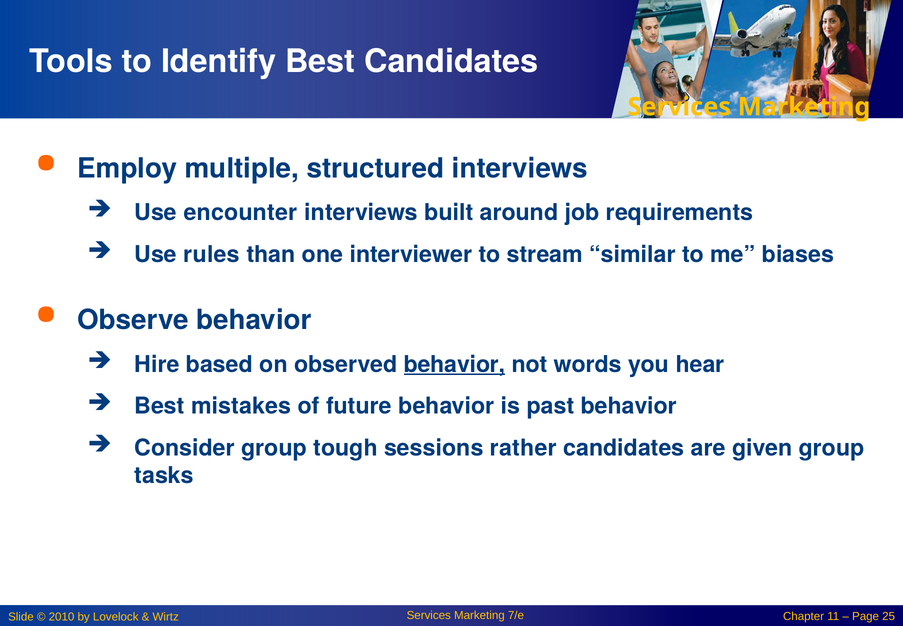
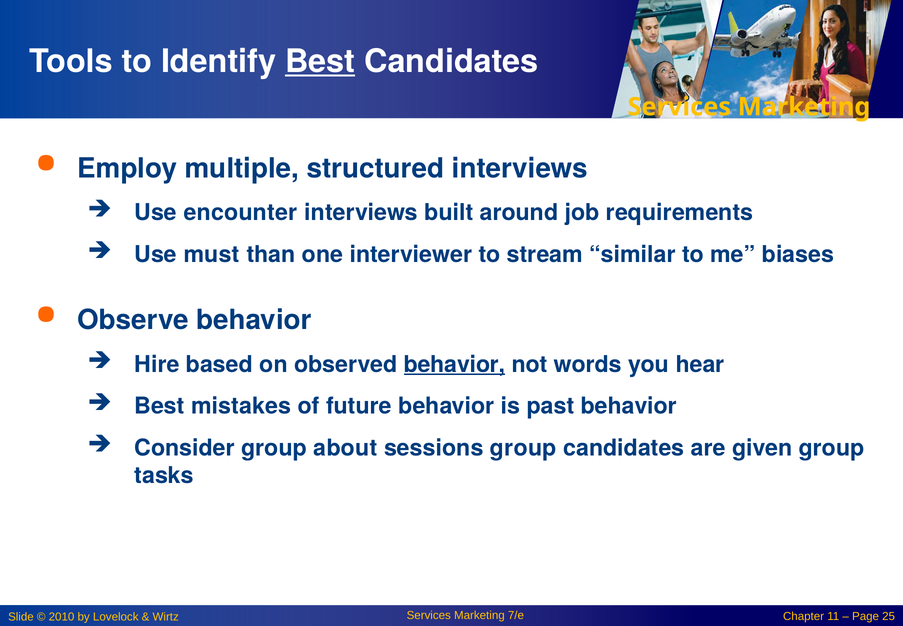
Best underline: none -> present (320, 61)
rules: rules -> must (212, 254)
tough: tough -> about (345, 447)
sessions rather: rather -> group (523, 447)
